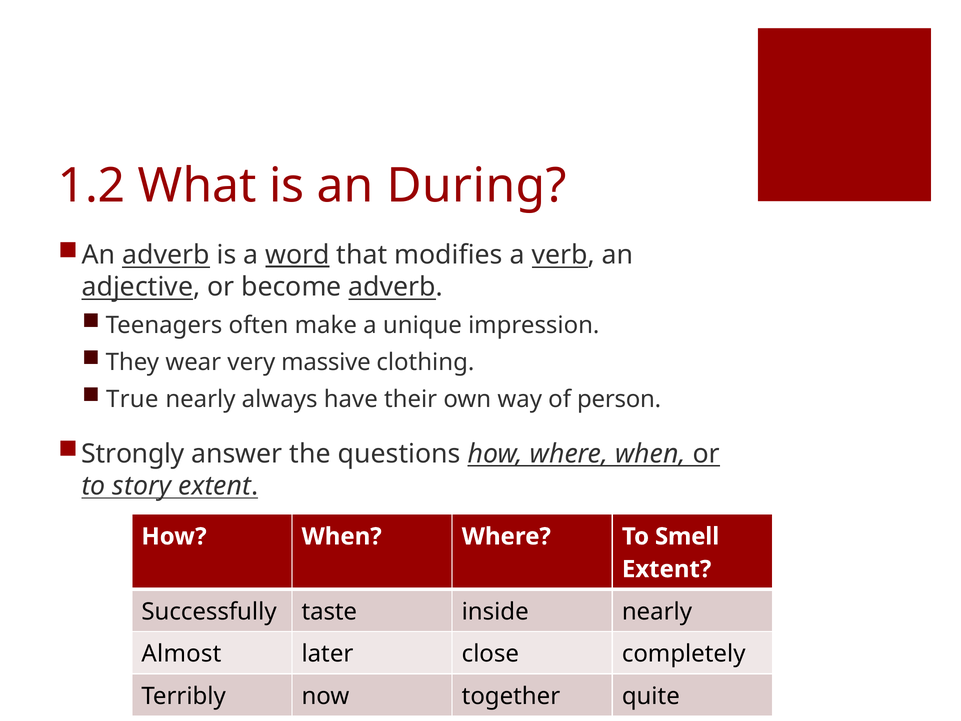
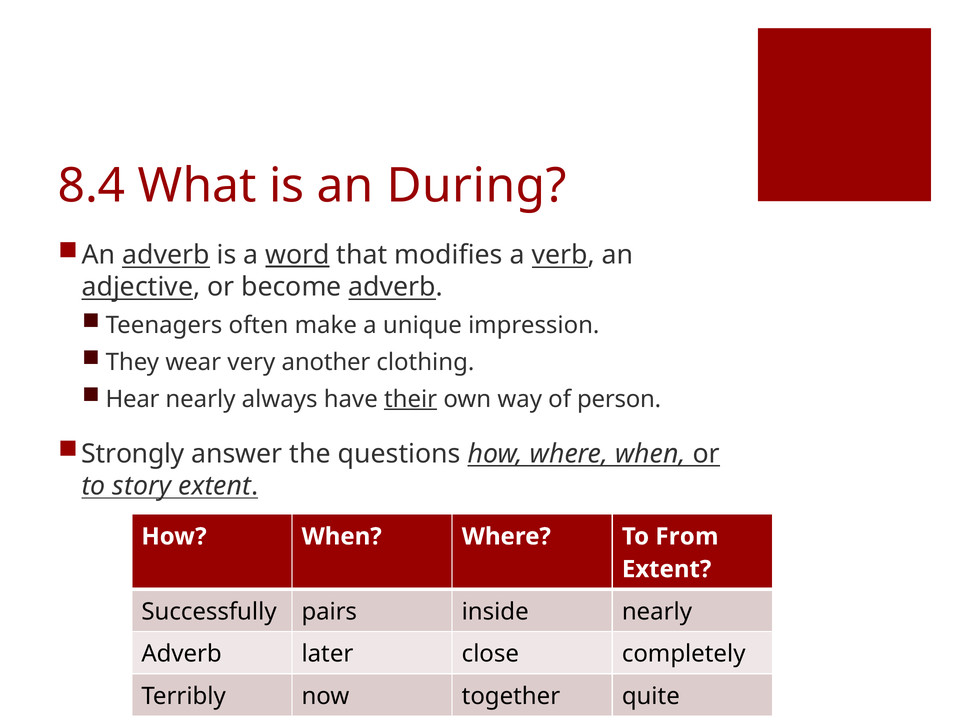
1.2: 1.2 -> 8.4 (92, 186)
massive: massive -> another (326, 362)
True: True -> Hear (133, 399)
their underline: none -> present (411, 399)
Smell: Smell -> From (687, 536)
taste: taste -> pairs (329, 611)
Almost: Almost -> Adverb (182, 654)
